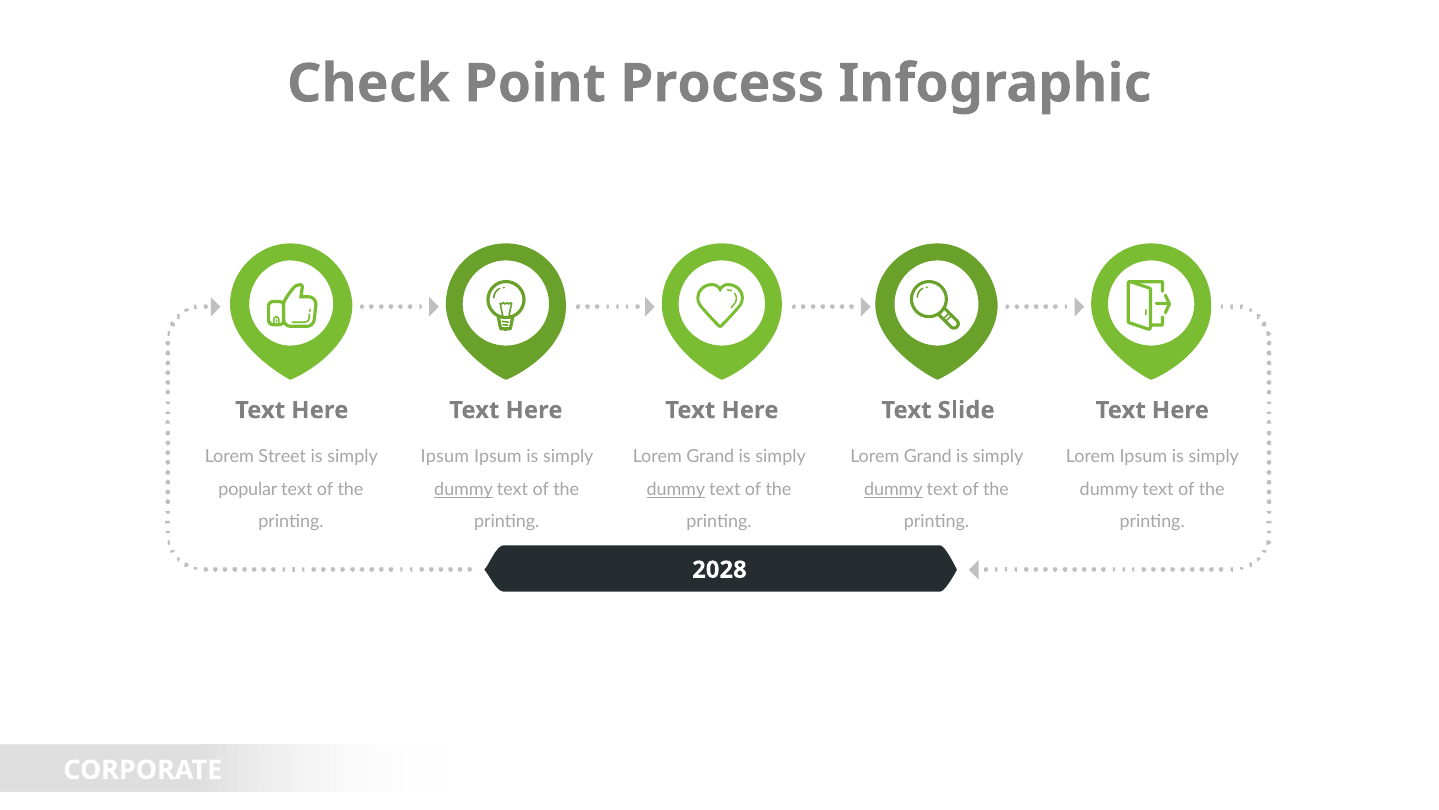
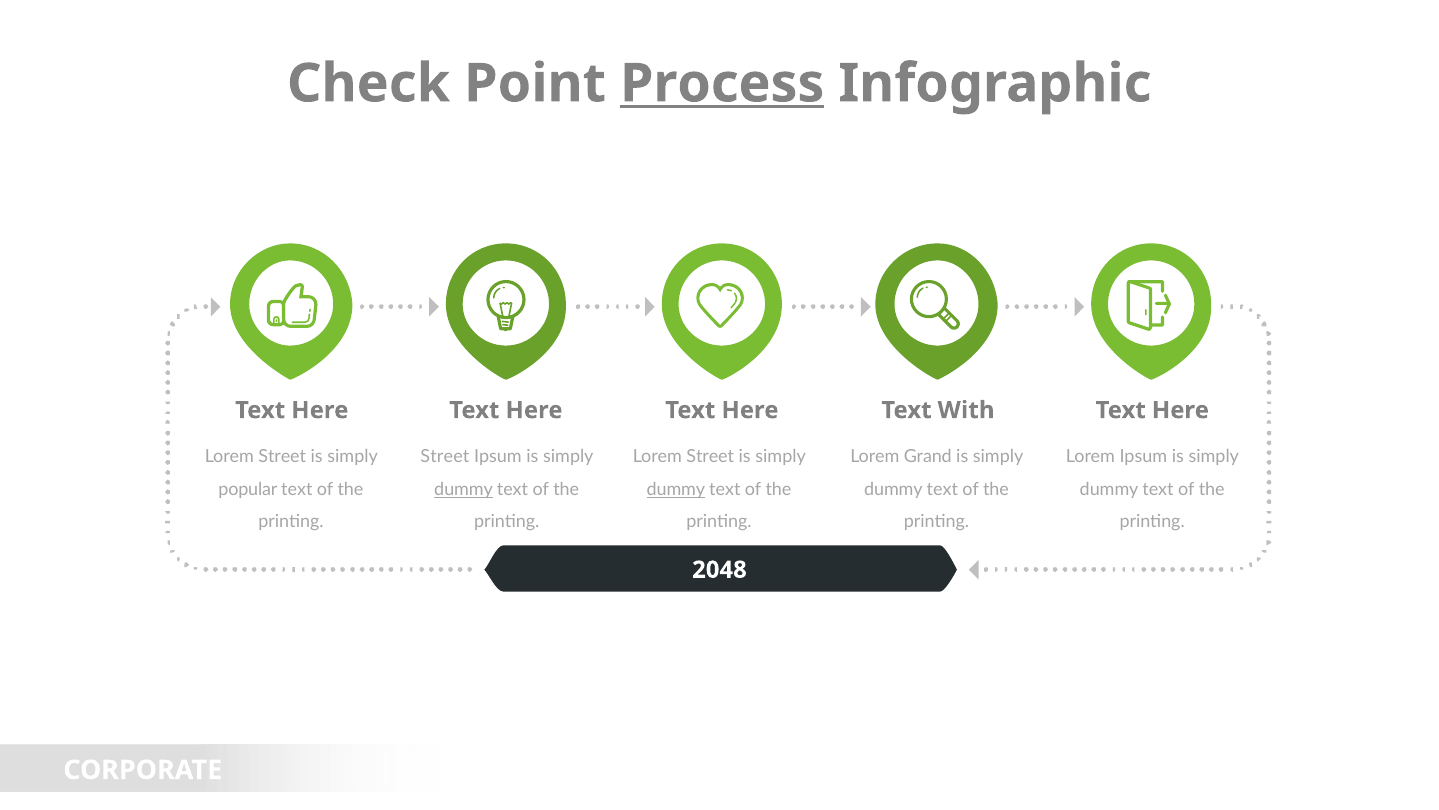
Process underline: none -> present (722, 84)
Slide: Slide -> With (966, 410)
Ipsum: Ipsum -> Street (445, 457)
Grand: Grand -> Street (710, 457)
dummy underline: present -> none (893, 489)
2028: 2028 -> 2048 (719, 569)
